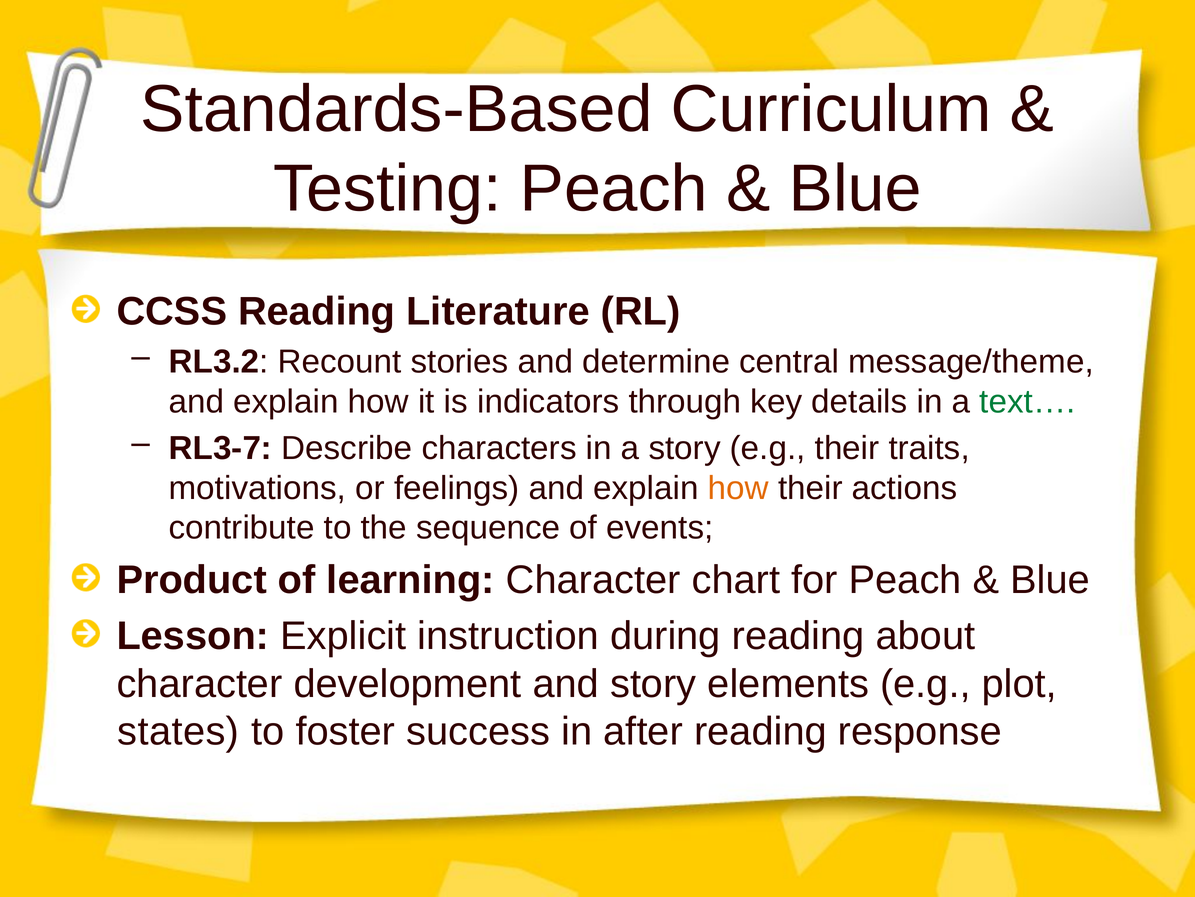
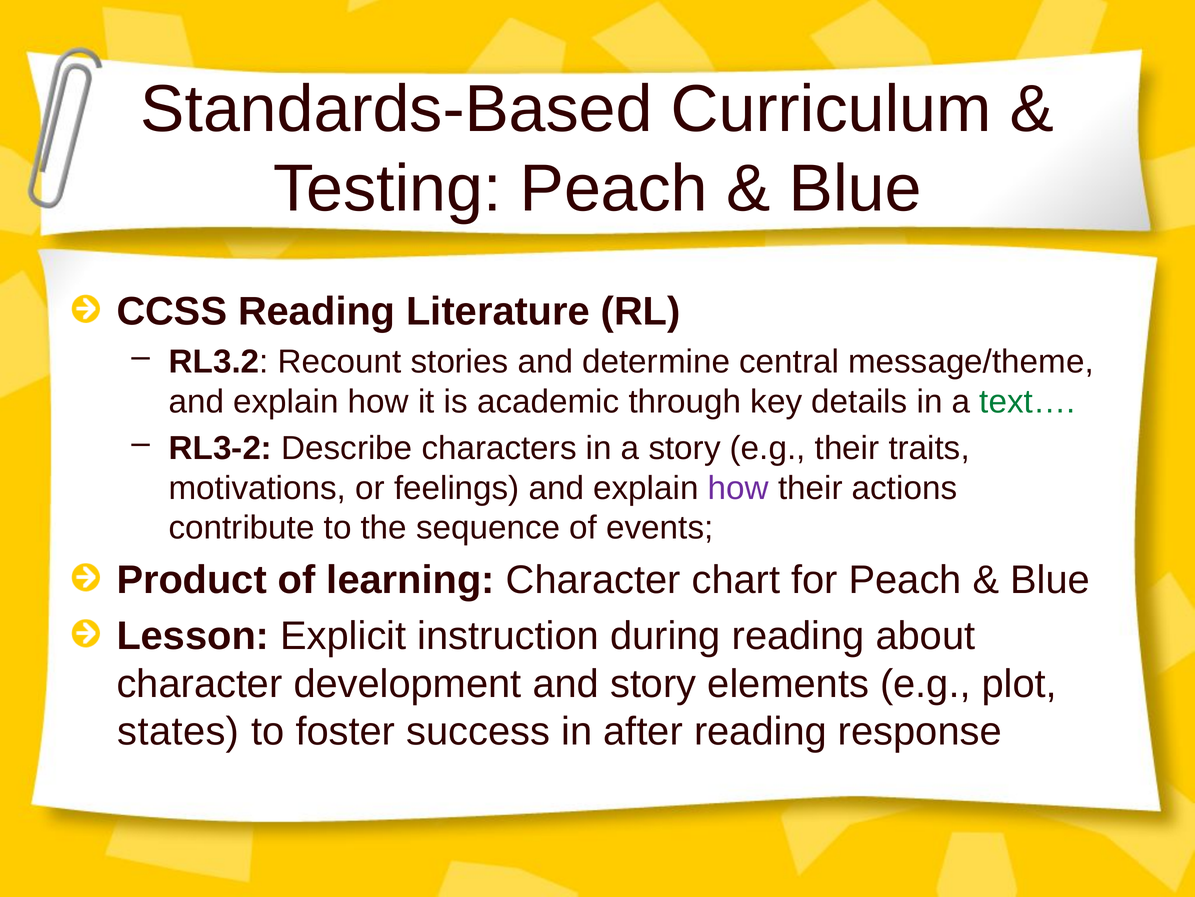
indicators: indicators -> academic (548, 401)
RL3-7: RL3-7 -> RL3-2 (220, 448)
how colour: orange -> purple (738, 488)
